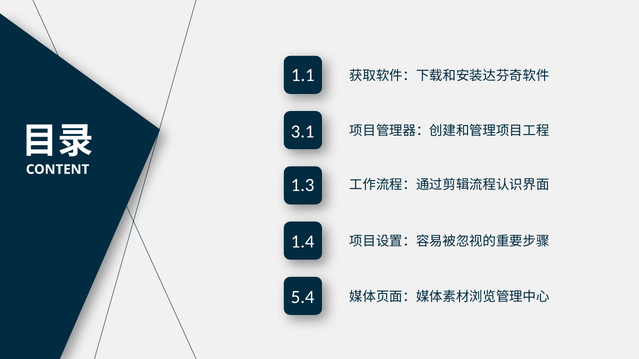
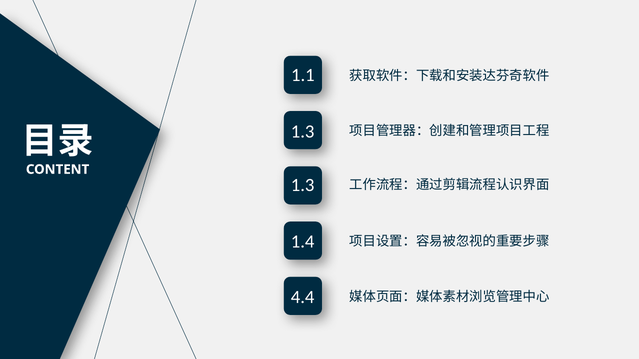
3.1: 3.1 -> 1.3 (303, 132)
5.4: 5.4 -> 4.4 (303, 297)
